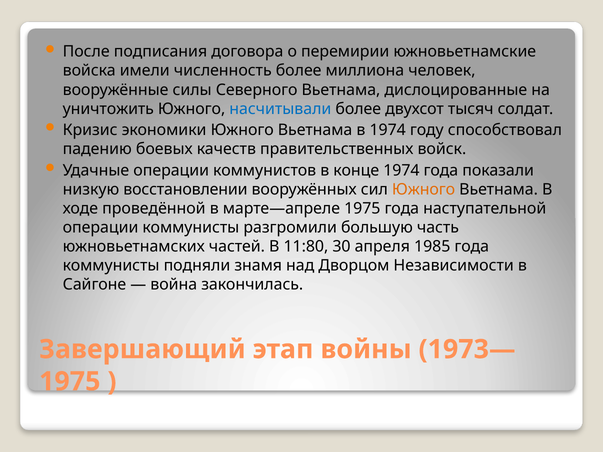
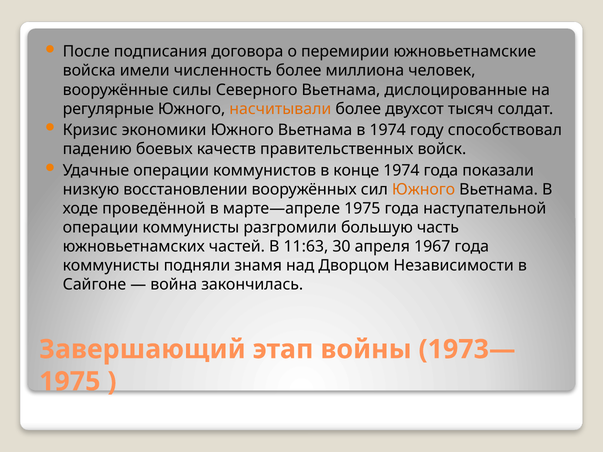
уничтожить: уничтожить -> регулярные (108, 109)
насчитывали colour: blue -> orange (280, 109)
11:80: 11:80 -> 11:63 (306, 247)
1985: 1985 -> 1967 (432, 247)
